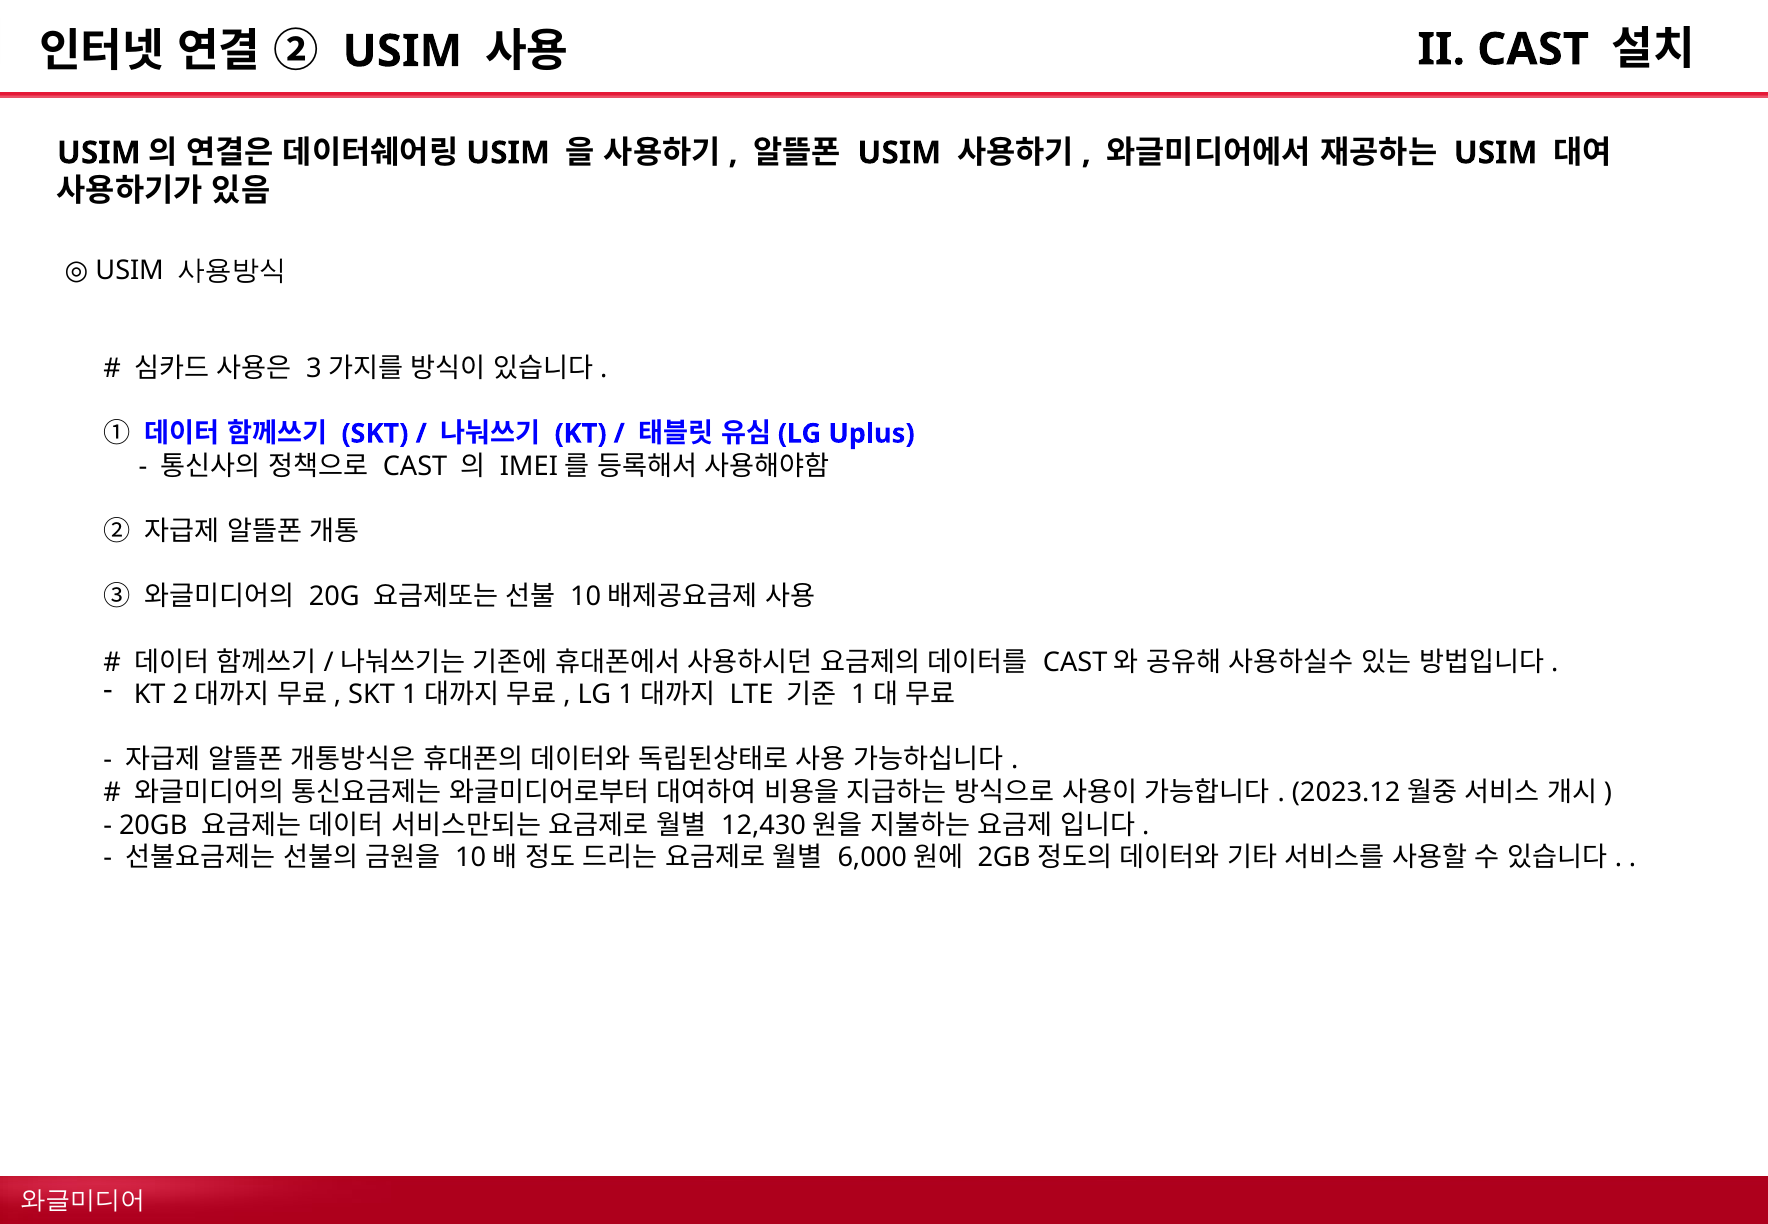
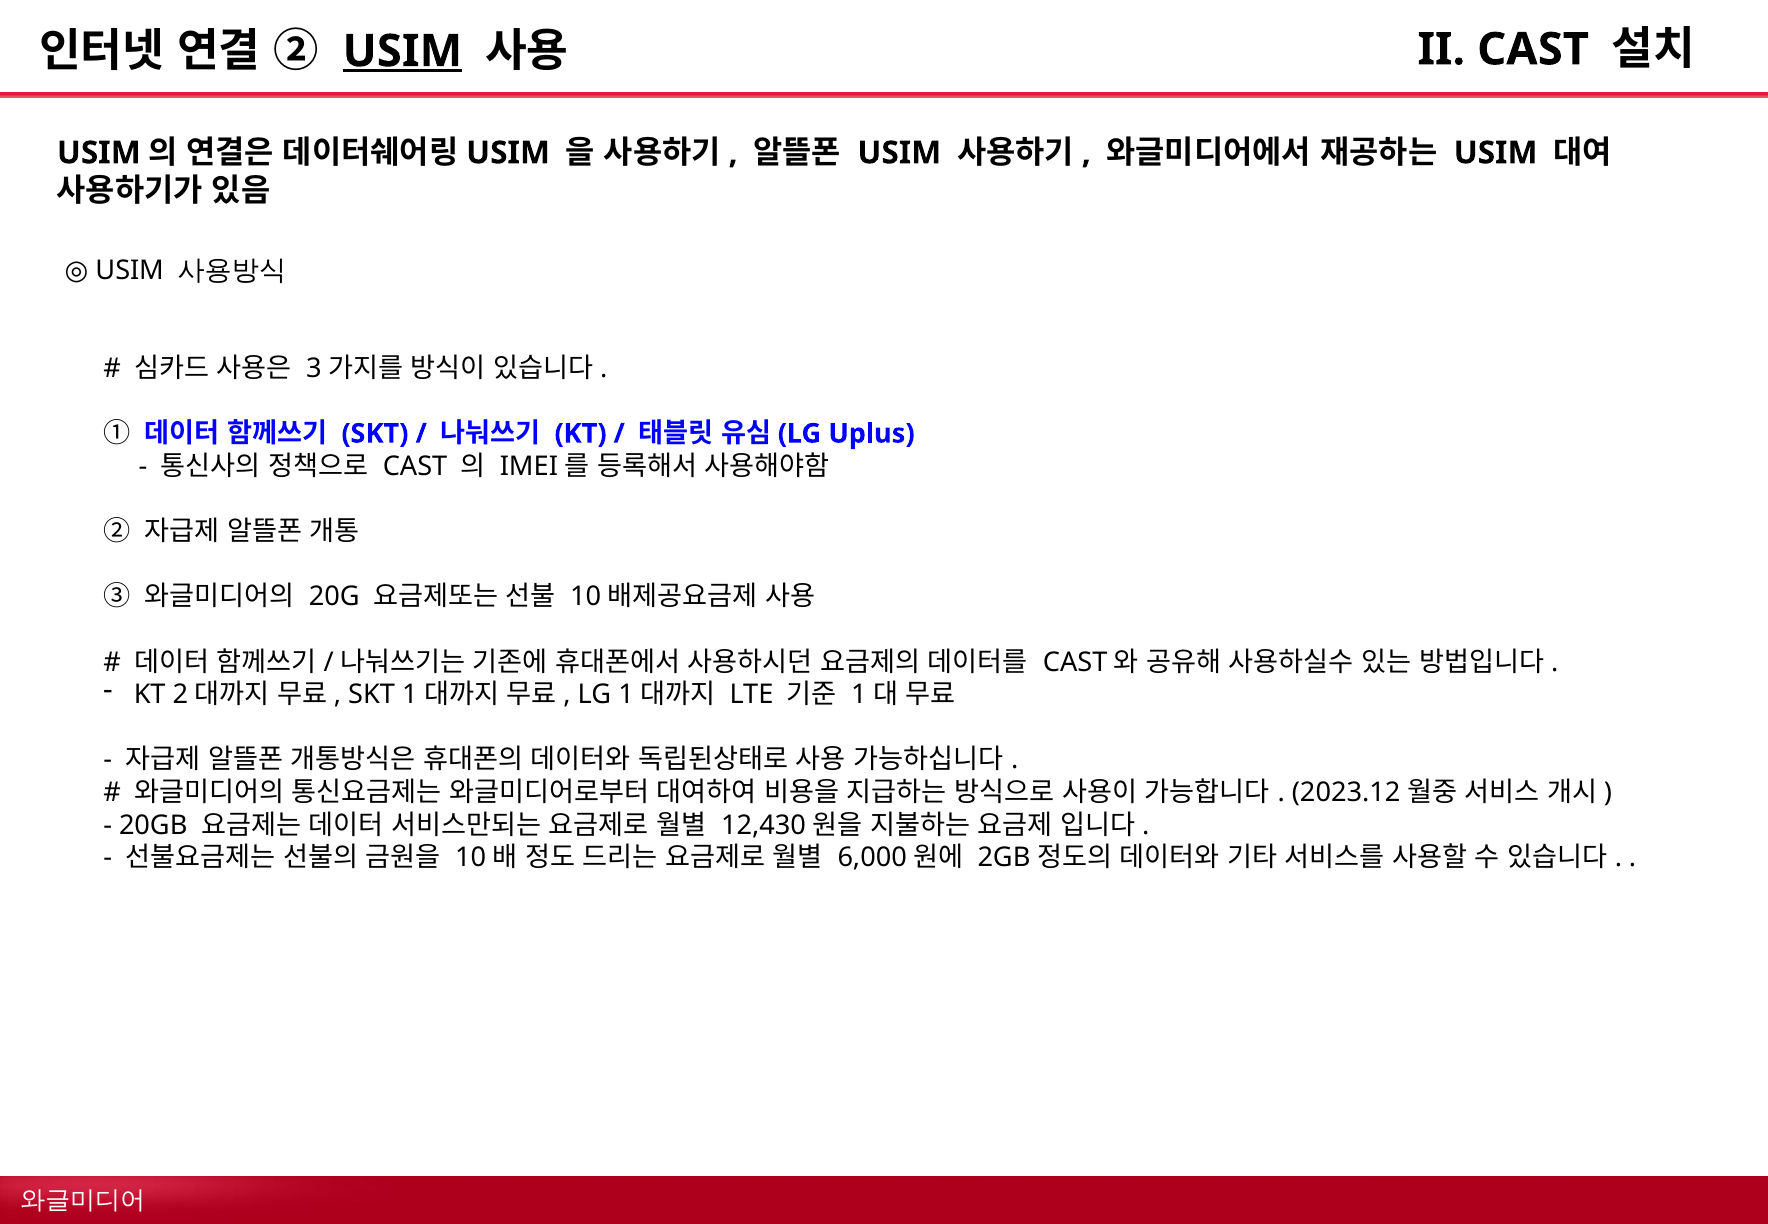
USIM underline: none -> present (402, 51)
